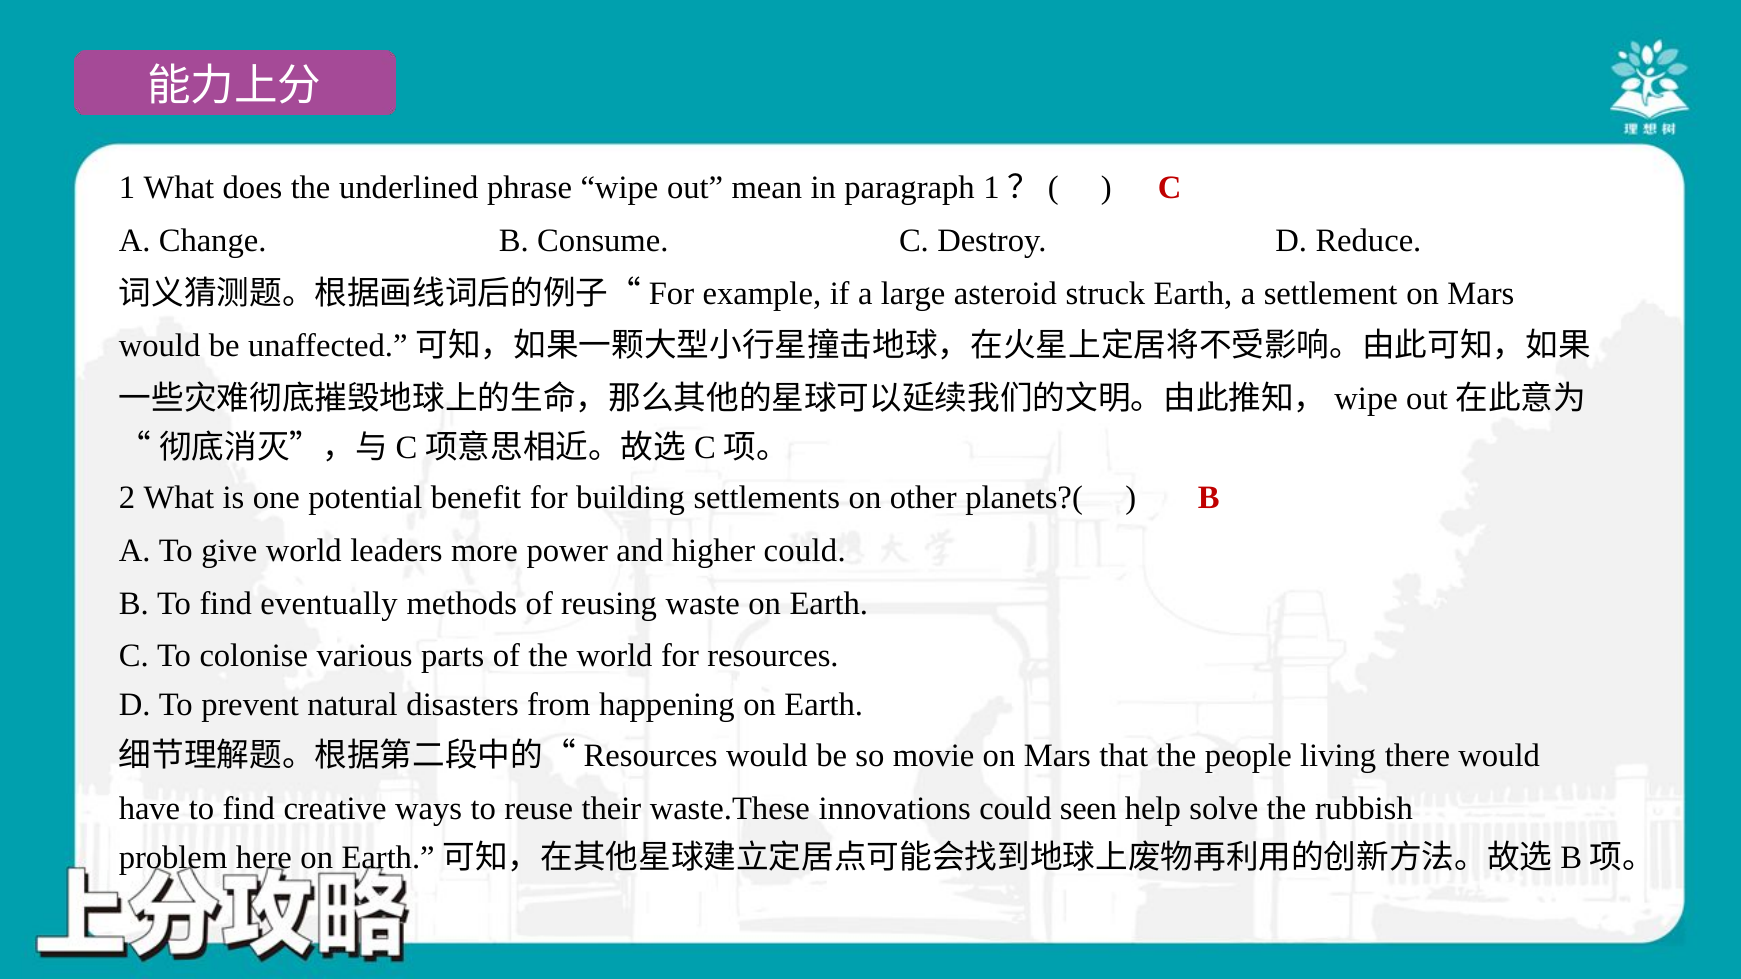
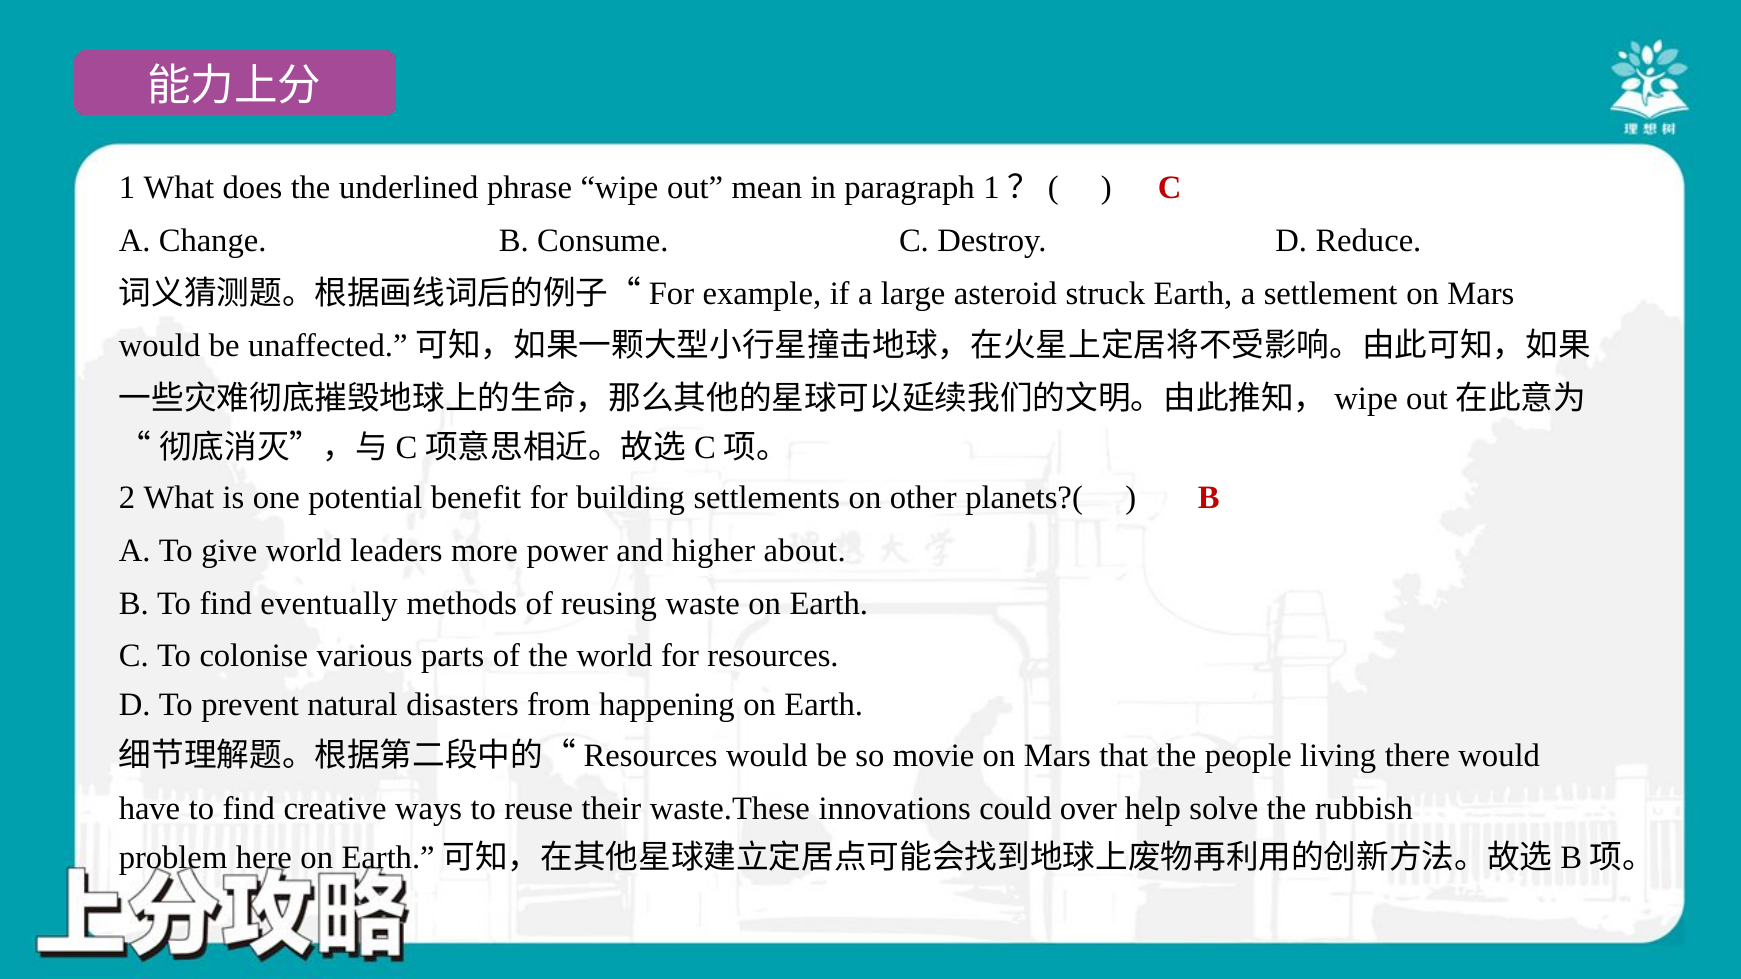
higher could: could -> about (805, 551)
seen: seen -> over (1088, 809)
